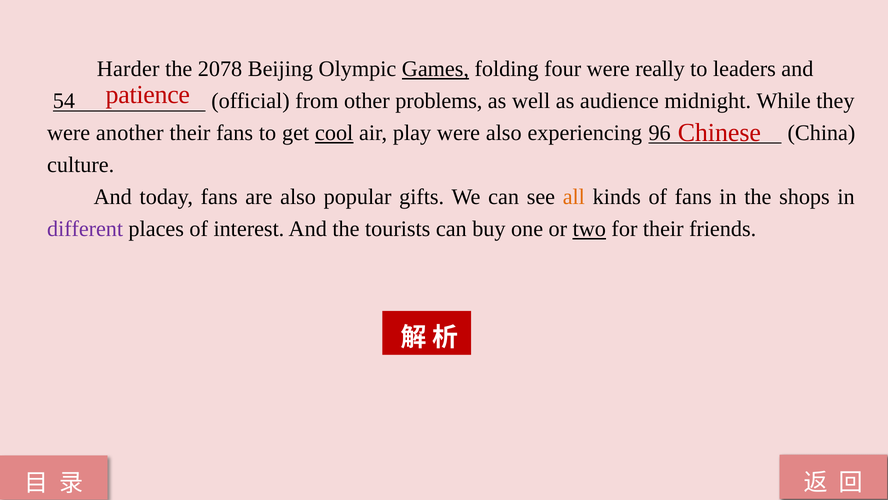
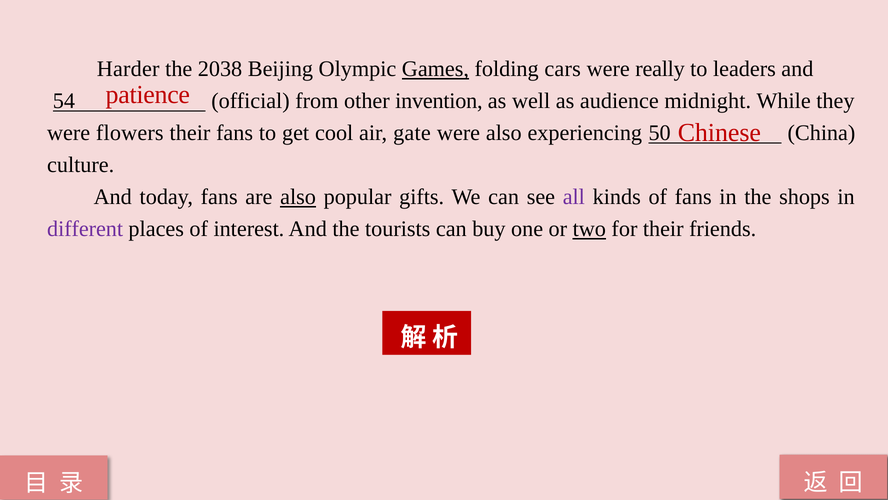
2078: 2078 -> 2038 (220, 69)
four: four -> cars (563, 69)
problems: problems -> invention (439, 101)
another: another -> flowers (130, 133)
cool underline: present -> none (334, 133)
play: play -> gate (412, 133)
96: 96 -> 50 (660, 133)
also underline: none -> present (298, 197)
all colour: orange -> purple (574, 197)
